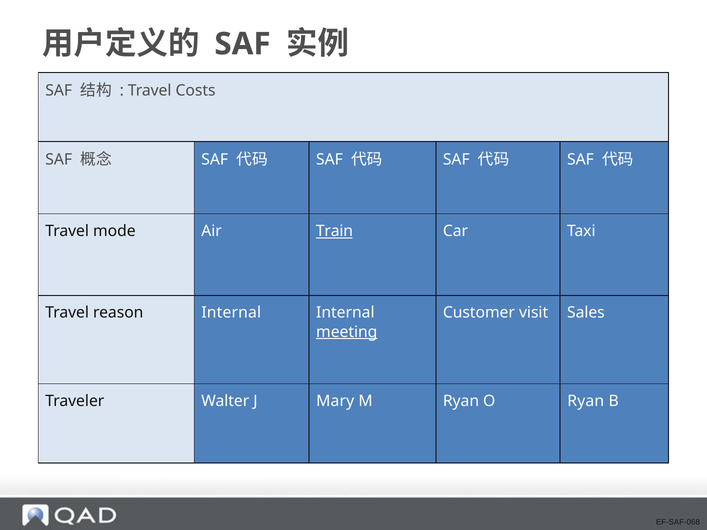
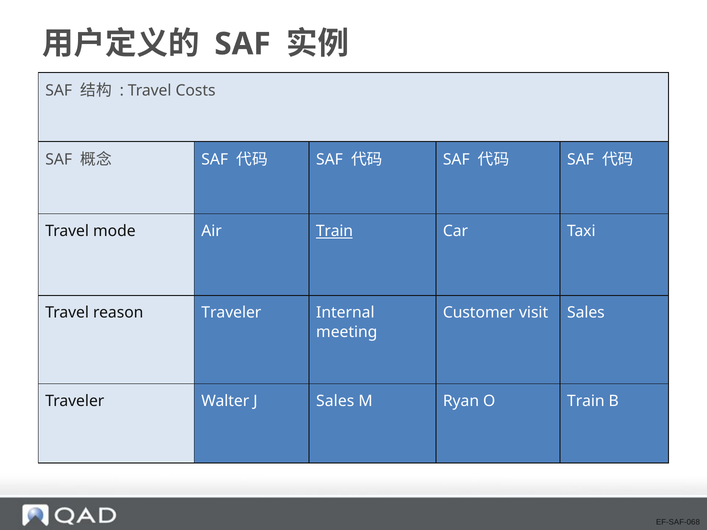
reason Internal: Internal -> Traveler (231, 313)
meeting underline: present -> none (347, 332)
J Mary: Mary -> Sales (335, 401)
O Ryan: Ryan -> Train (586, 401)
